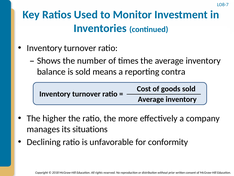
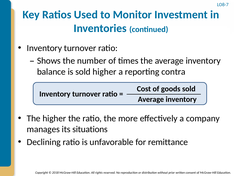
sold means: means -> higher (105, 72)
conformity: conformity -> remittance (168, 142)
